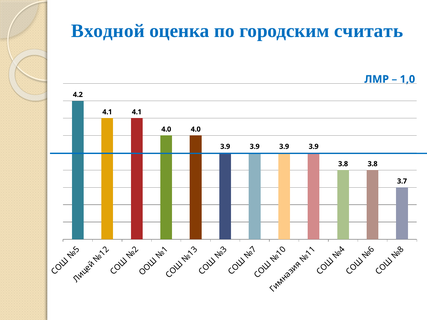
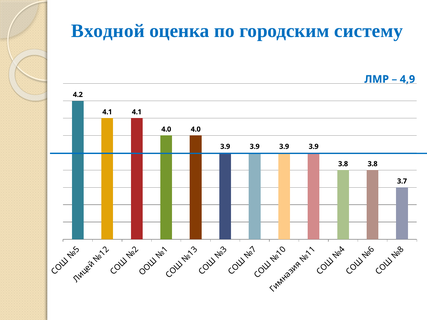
считать: считать -> систему (369, 31)
1,0: 1,0 -> 4,9 (407, 79)
